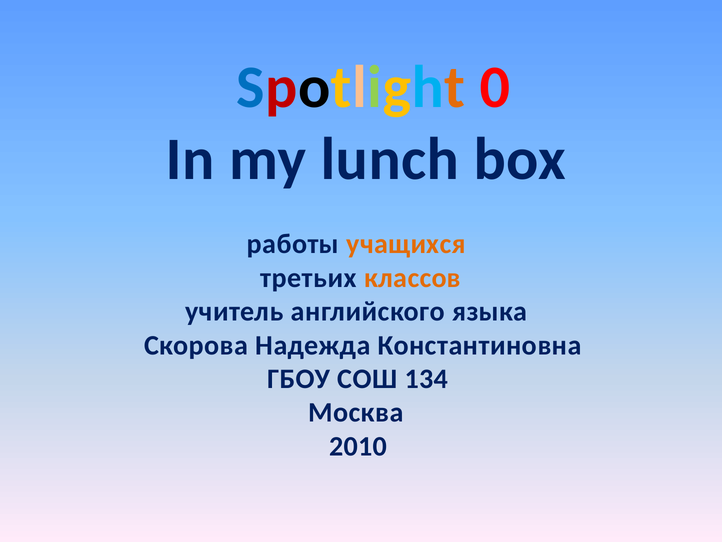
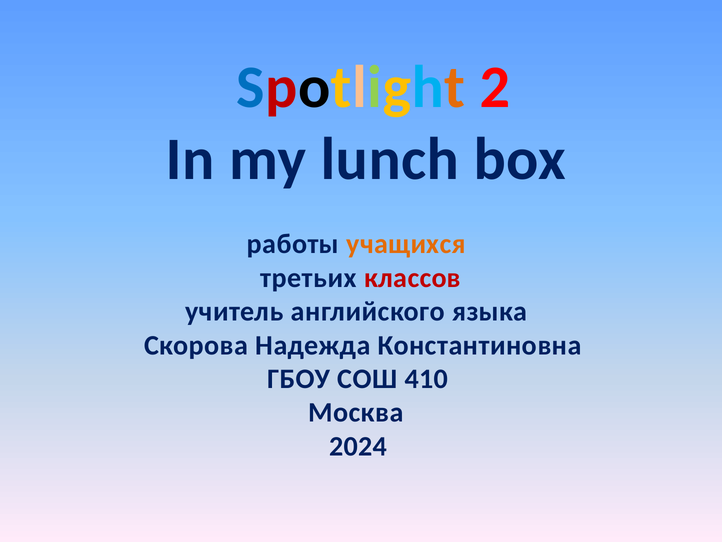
0: 0 -> 2 (495, 87)
классов colour: orange -> red (413, 277)
134: 134 -> 410 (426, 379)
2010: 2010 -> 2024 (358, 446)
